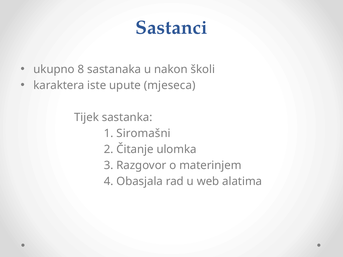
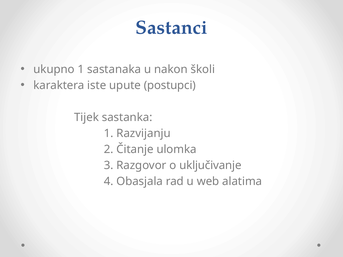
ukupno 8: 8 -> 1 (81, 69)
mjeseca: mjeseca -> postupci (170, 85)
Siromašni: Siromašni -> Razvijanju (144, 133)
materinjem: materinjem -> uključivanje (210, 165)
